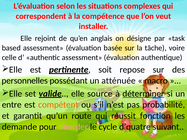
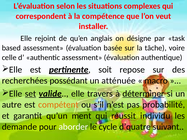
personnelles: personnelles -> recherchées (25, 81)
set underline: none -> present (31, 94)
source: source -> travers (100, 94)
entre: entre -> autre (12, 105)
route: route -> ment (82, 116)
fonction: fonction -> individu (155, 116)
aborder colour: pink -> white (73, 127)
